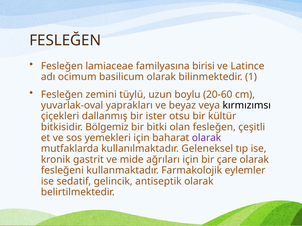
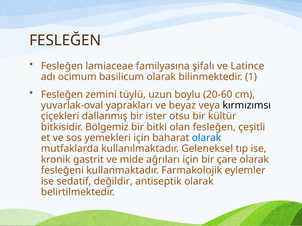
birisi: birisi -> şifalı (203, 66)
olarak colour: purple -> blue (207, 138)
gelincik: gelincik -> değildir (113, 182)
